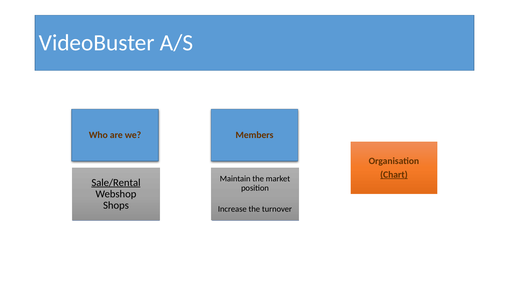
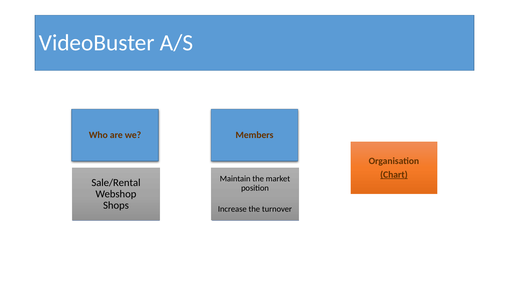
Sale/Rental underline: present -> none (116, 183)
